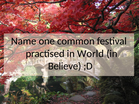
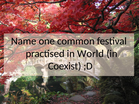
Believe: Believe -> Coexist (65, 66)
